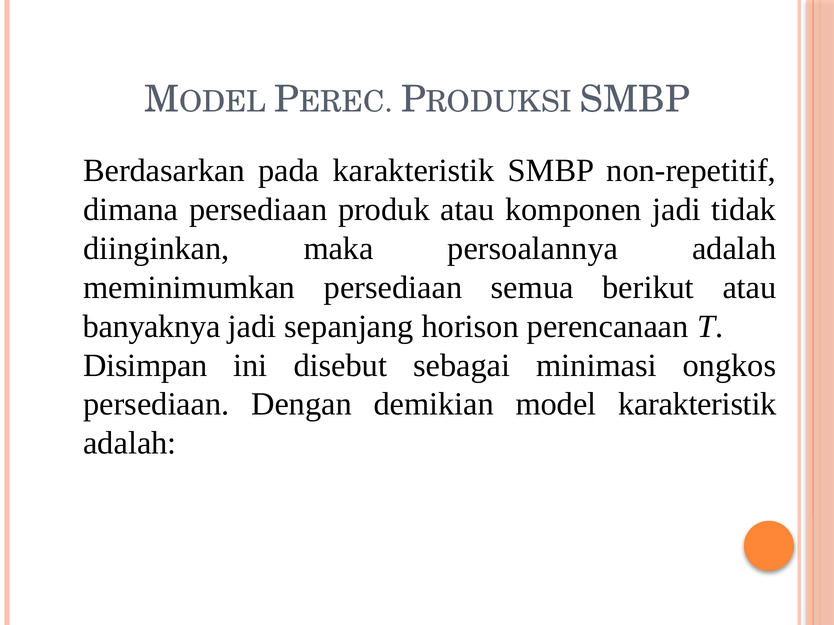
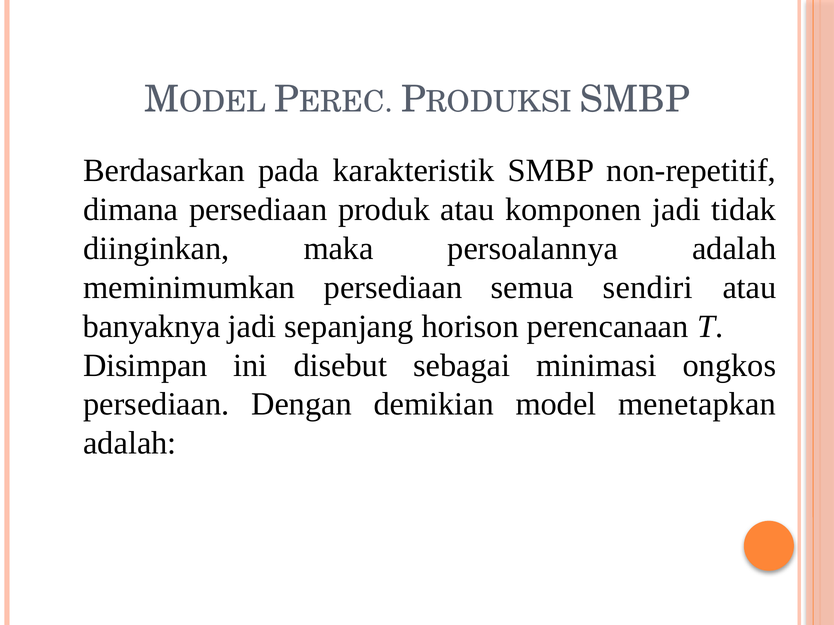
berikut: berikut -> sendiri (648, 288)
model karakteristik: karakteristik -> menetapkan (697, 405)
